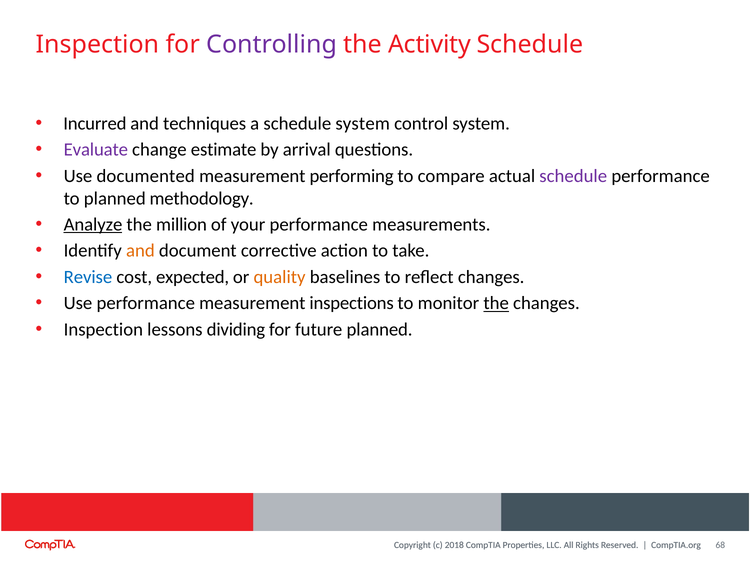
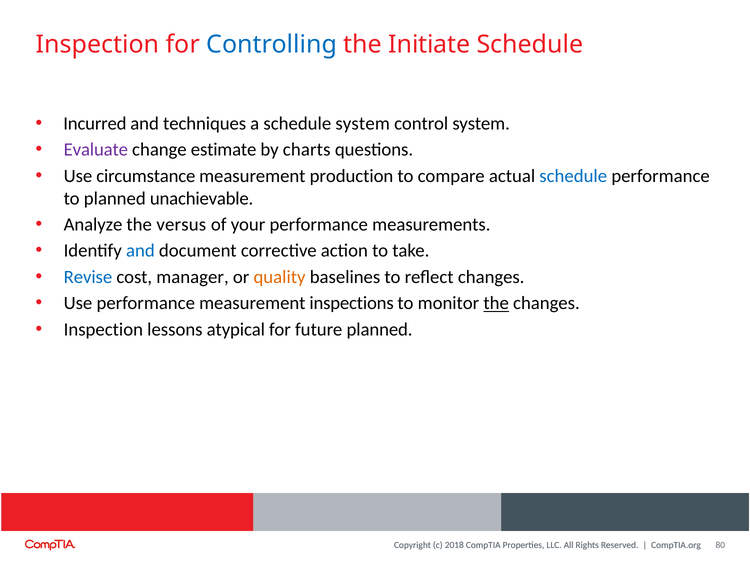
Controlling colour: purple -> blue (272, 45)
Activity: Activity -> Initiate (429, 45)
arrival: arrival -> charts (307, 150)
documented: documented -> circumstance (146, 176)
performing: performing -> production (352, 176)
schedule colour: purple -> blue (573, 176)
methodology: methodology -> unachievable (202, 199)
Analyze underline: present -> none (93, 225)
million: million -> versus (181, 225)
and colour: orange -> blue (140, 251)
expected: expected -> manager (192, 277)
dividing: dividing -> atypical (236, 330)
68: 68 -> 80 (720, 545)
